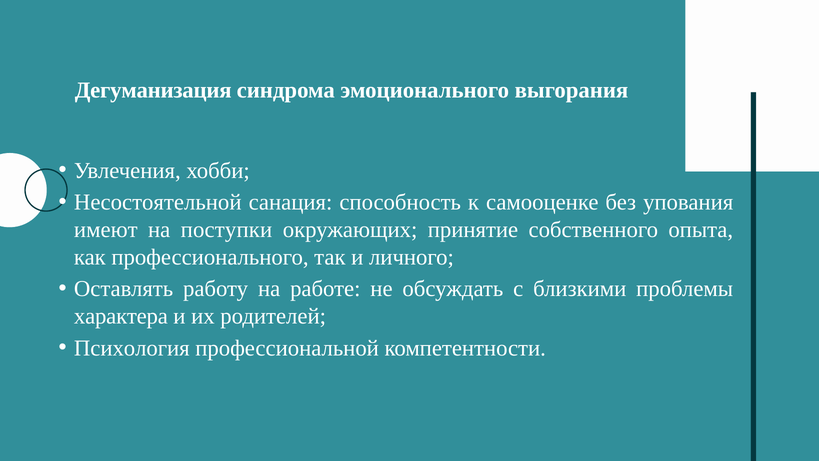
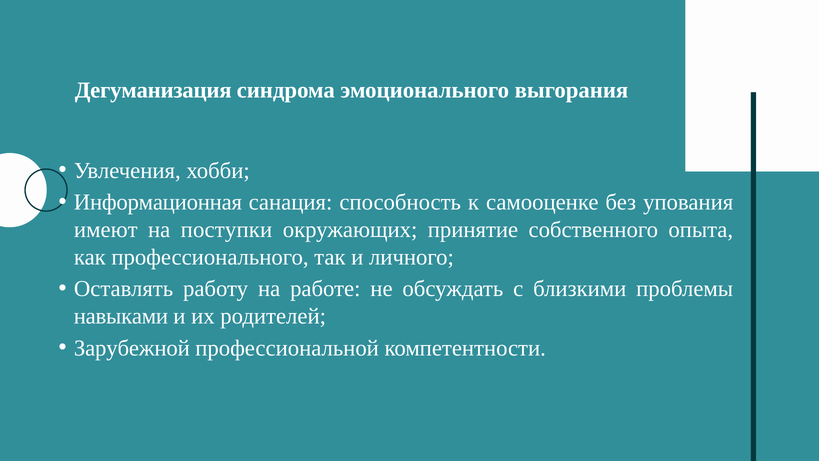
Несостоятельной: Несостоятельной -> Информационная (158, 202)
характера: характера -> навыками (121, 316)
Психология: Психология -> Зарубежной (132, 348)
